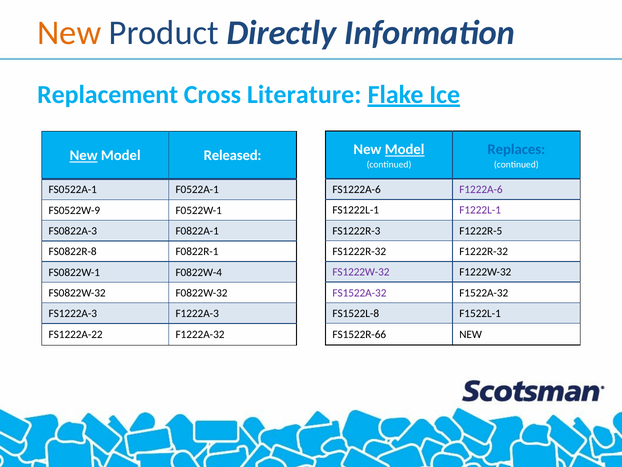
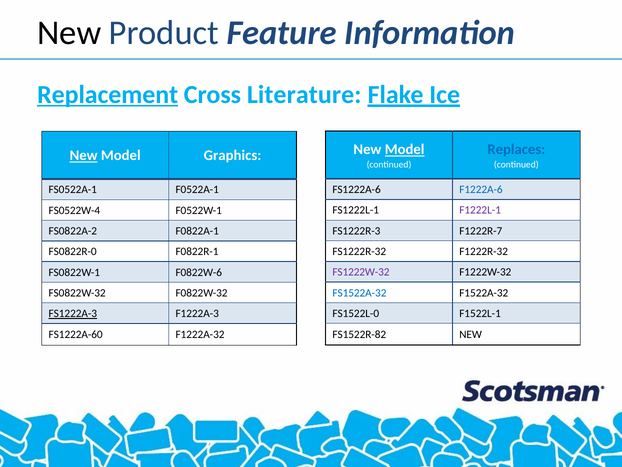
New colour: orange -> black (69, 33)
Directly: Directly -> Feature (282, 33)
Replacement underline: none -> present (108, 95)
Released: Released -> Graphics (232, 155)
F1222A-6 colour: purple -> blue (481, 189)
FS0522W-9: FS0522W-9 -> FS0522W-4 (74, 210)
F1222R-5: F1222R-5 -> F1222R-7 (481, 231)
FS0822A-3: FS0822A-3 -> FS0822A-2 (73, 231)
FS0822R-8: FS0822R-8 -> FS0822R-0 (73, 251)
F0822W-4: F0822W-4 -> F0822W-6 (199, 272)
FS1522A-32 colour: purple -> blue (359, 293)
FS1522L-8: FS1522L-8 -> FS1522L-0 (356, 313)
FS1222A-3 underline: none -> present (73, 313)
FS1522R-66: FS1522R-66 -> FS1522R-82 (359, 334)
FS1222A-22: FS1222A-22 -> FS1222A-60 (76, 334)
